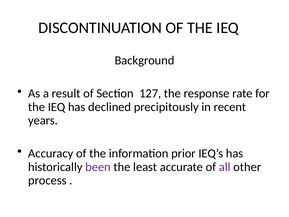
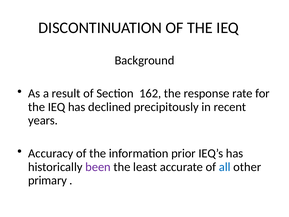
127: 127 -> 162 (150, 93)
all colour: purple -> blue (225, 167)
process: process -> primary (47, 180)
